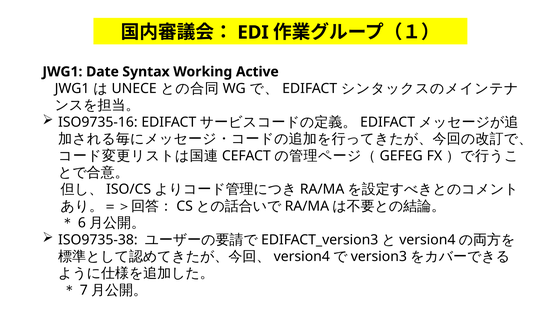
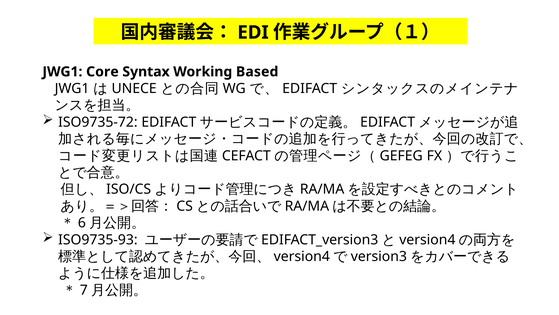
Date: Date -> Core (102, 72)
Active: Active -> Based (257, 72)
ISO9735-16: ISO9735-16 -> ISO9735-72 (98, 122)
ISO9735-38: ISO9735-38 -> ISO9735-93 (98, 239)
